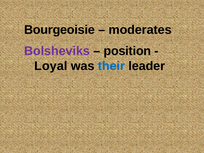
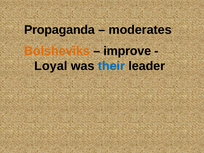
Bourgeoisie: Bourgeoisie -> Propaganda (59, 30)
Bolsheviks colour: purple -> orange (57, 51)
position: position -> improve (127, 51)
